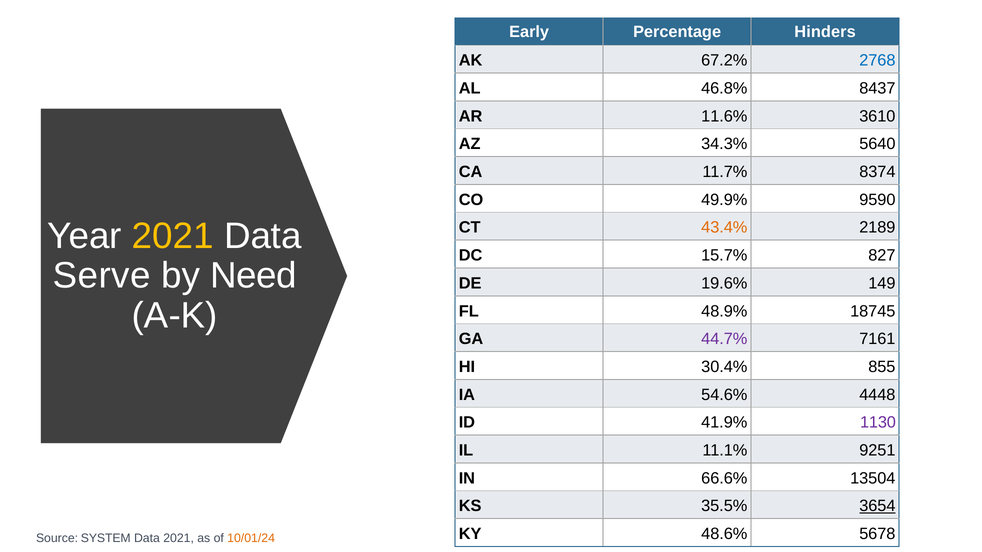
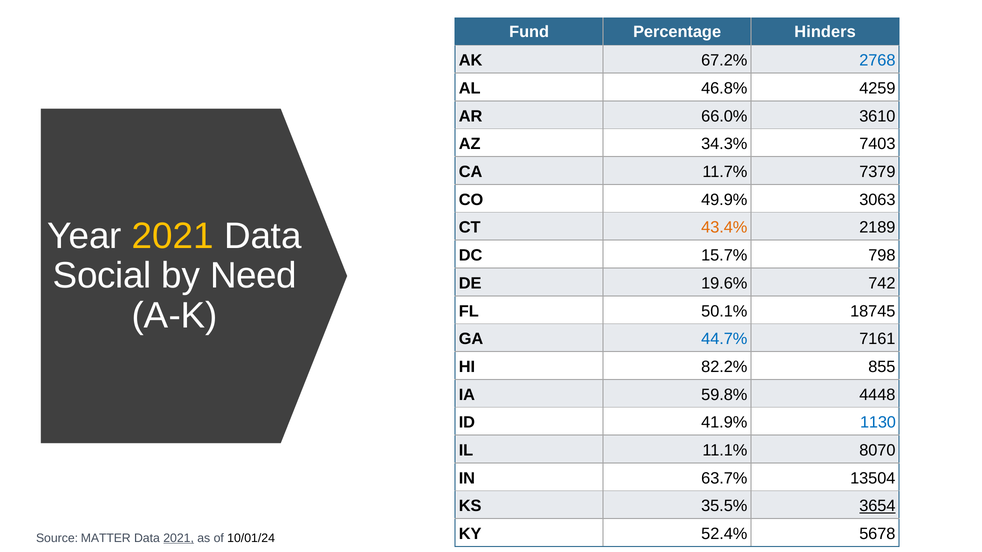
Early: Early -> Fund (529, 32)
8437: 8437 -> 4259 (877, 88)
11.6%: 11.6% -> 66.0% (724, 116)
5640: 5640 -> 7403 (877, 144)
8374: 8374 -> 7379 (877, 172)
9590: 9590 -> 3063 (877, 200)
827: 827 -> 798 (882, 256)
Serve: Serve -> Social (102, 276)
149: 149 -> 742 (882, 283)
48.9%: 48.9% -> 50.1% (724, 311)
44.7% colour: purple -> blue (724, 339)
30.4%: 30.4% -> 82.2% (724, 367)
54.6%: 54.6% -> 59.8% (724, 395)
1130 colour: purple -> blue (878, 423)
9251: 9251 -> 8070 (877, 451)
66.6%: 66.6% -> 63.7% (724, 479)
48.6%: 48.6% -> 52.4% (724, 534)
SYSTEM: SYSTEM -> MATTER (106, 538)
2021 underline: none -> present (179, 538)
10/01/24 colour: orange -> black (251, 538)
